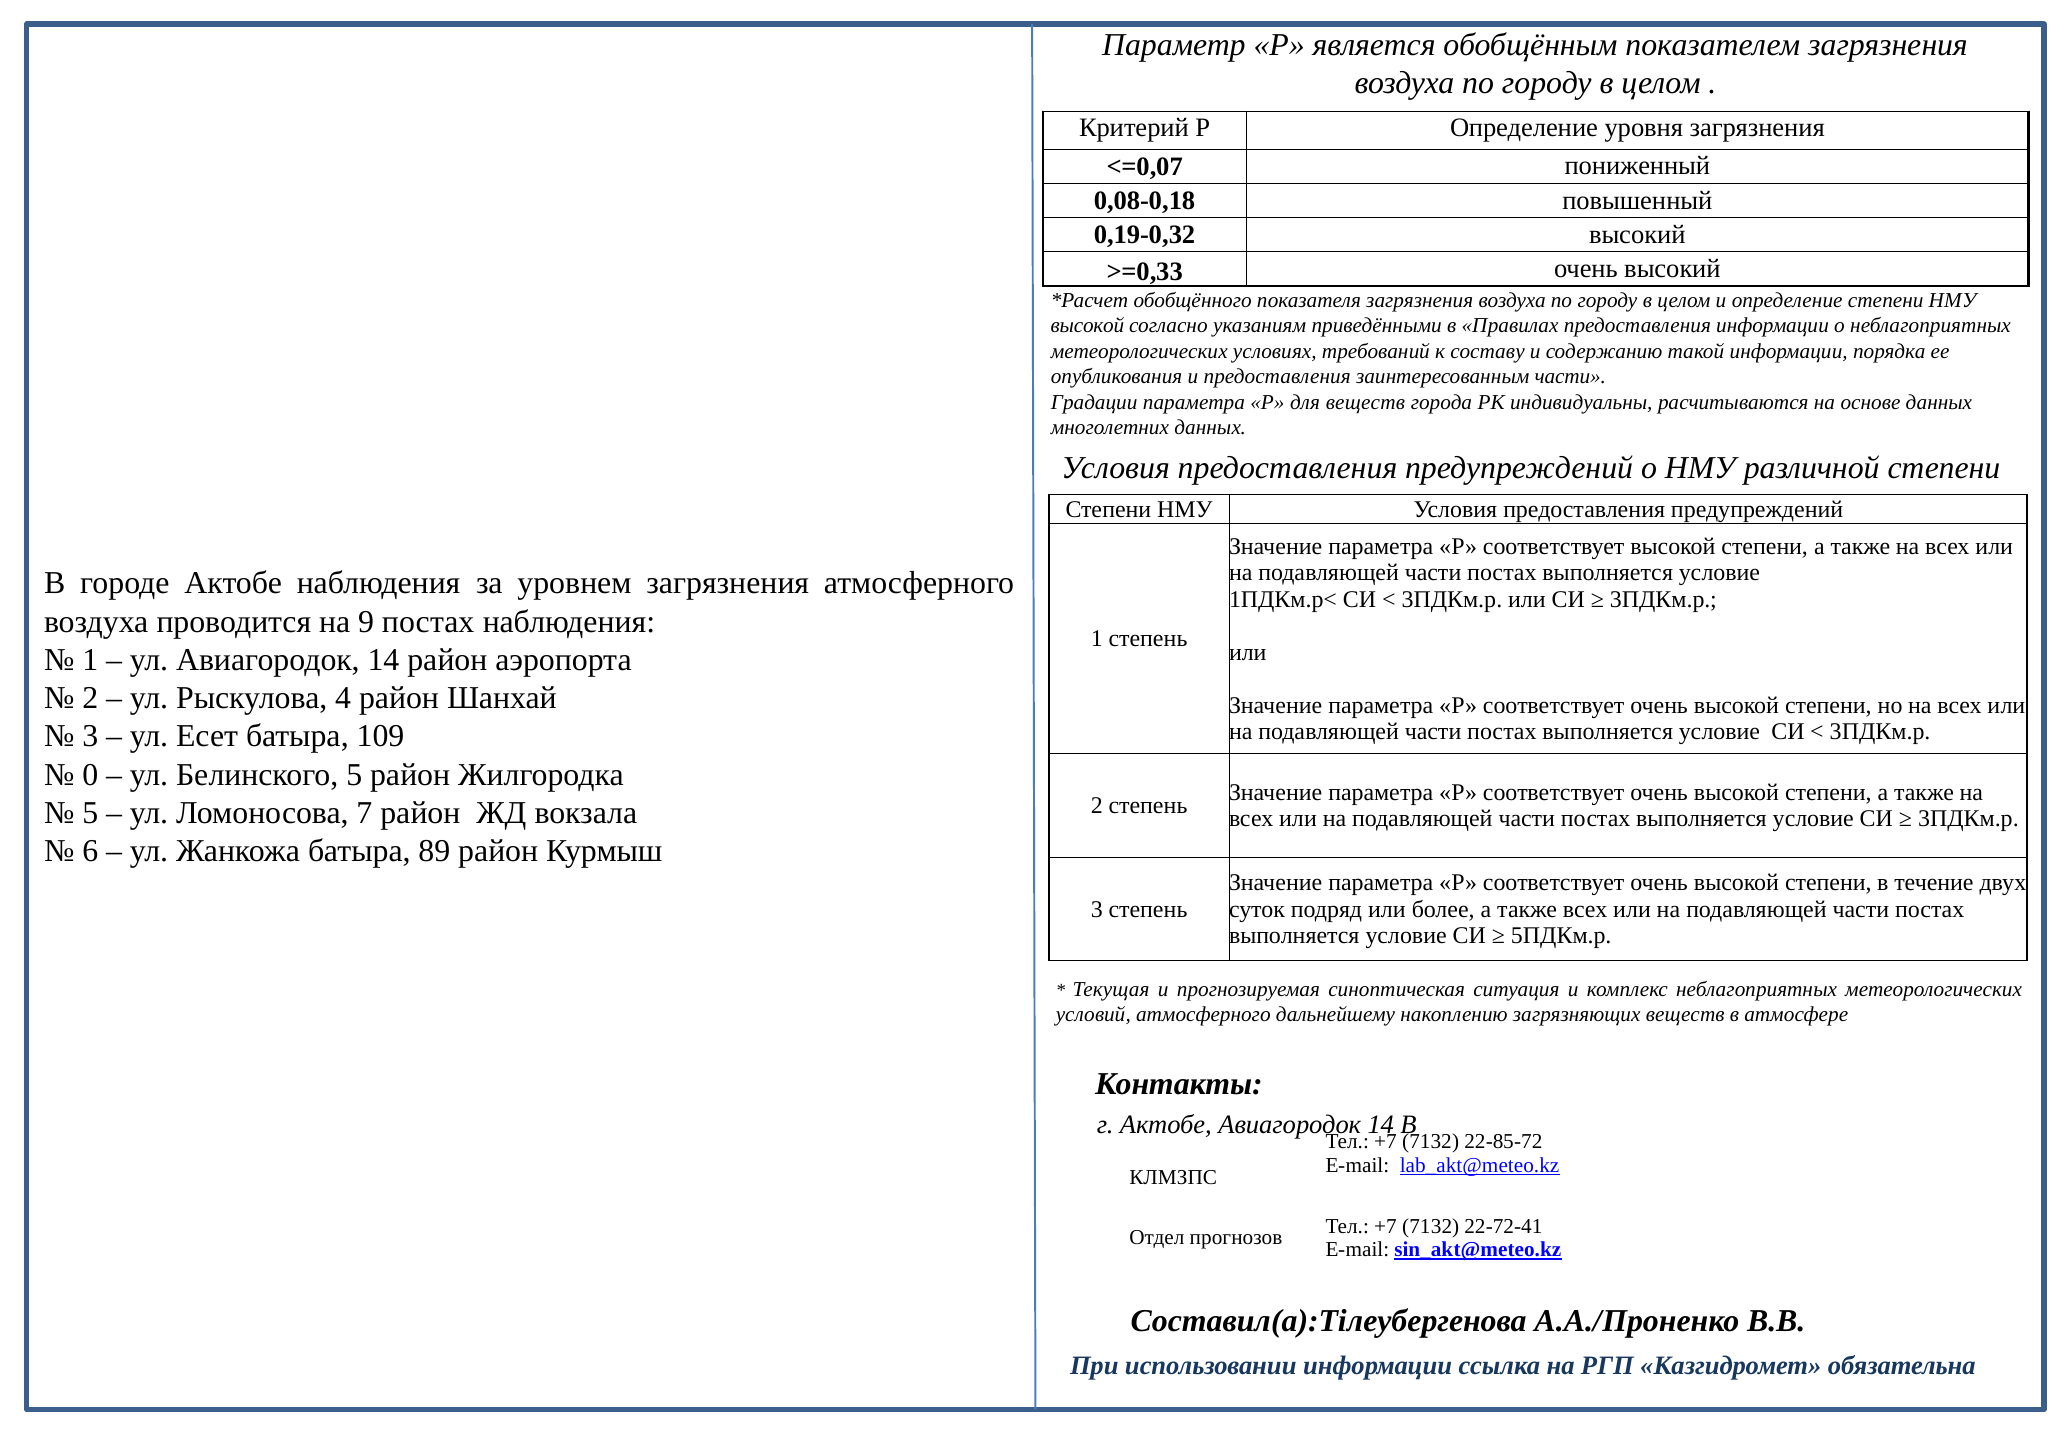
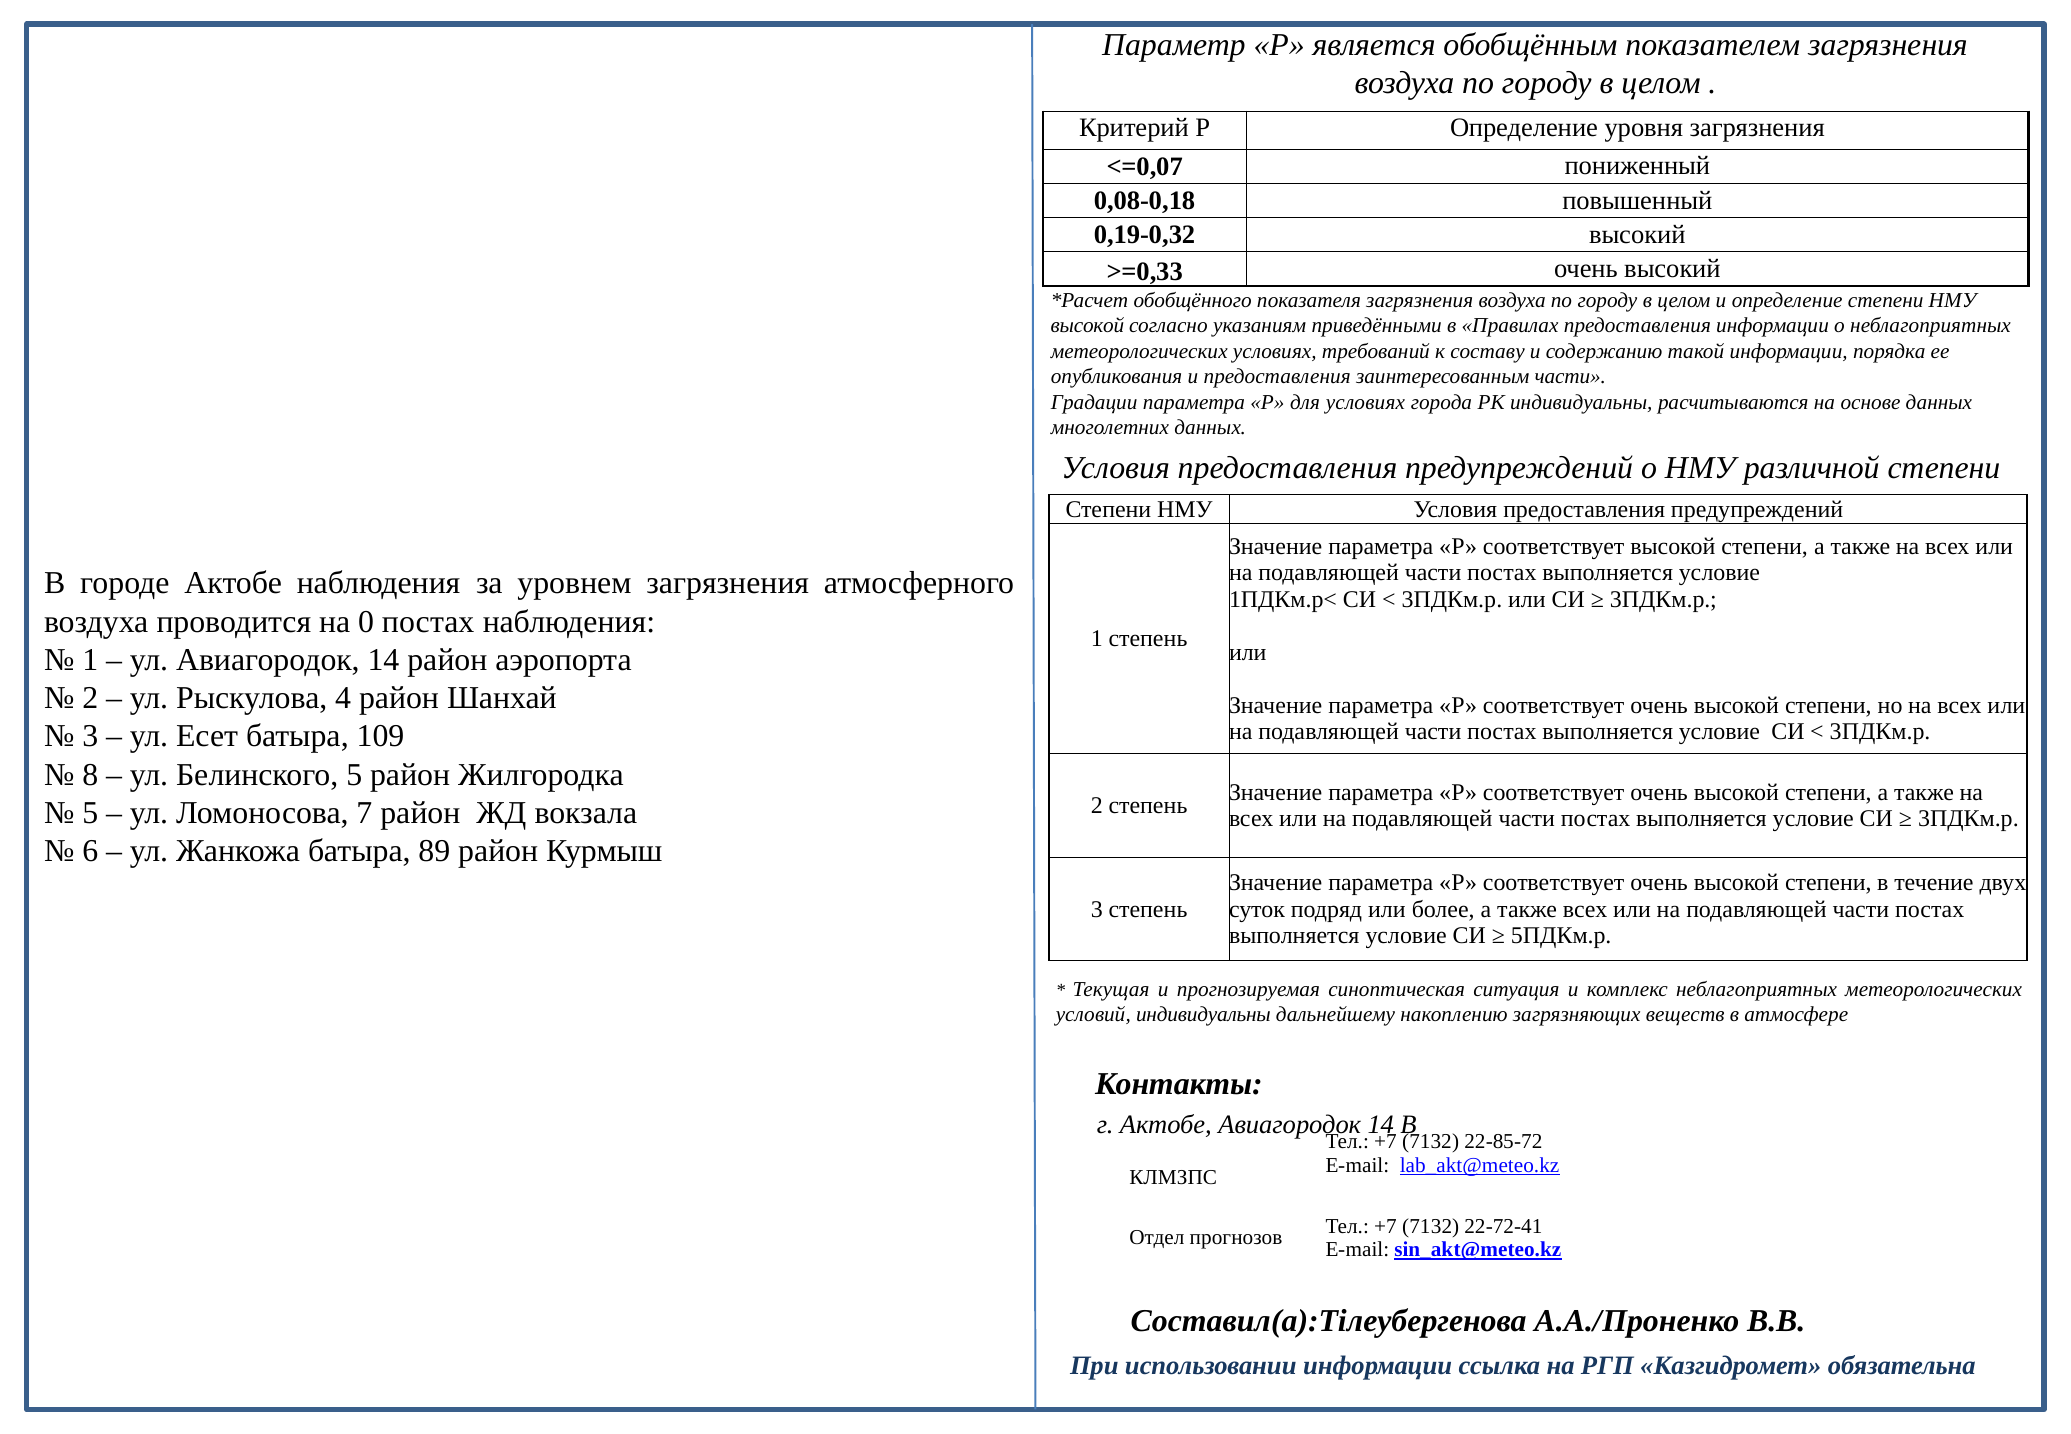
для веществ: веществ -> условиях (1365, 402)
9: 9 -> 0 (366, 622)
0: 0 -> 8 (90, 774)
условий атмосферного: атмосферного -> индивидуальны (1203, 1015)
